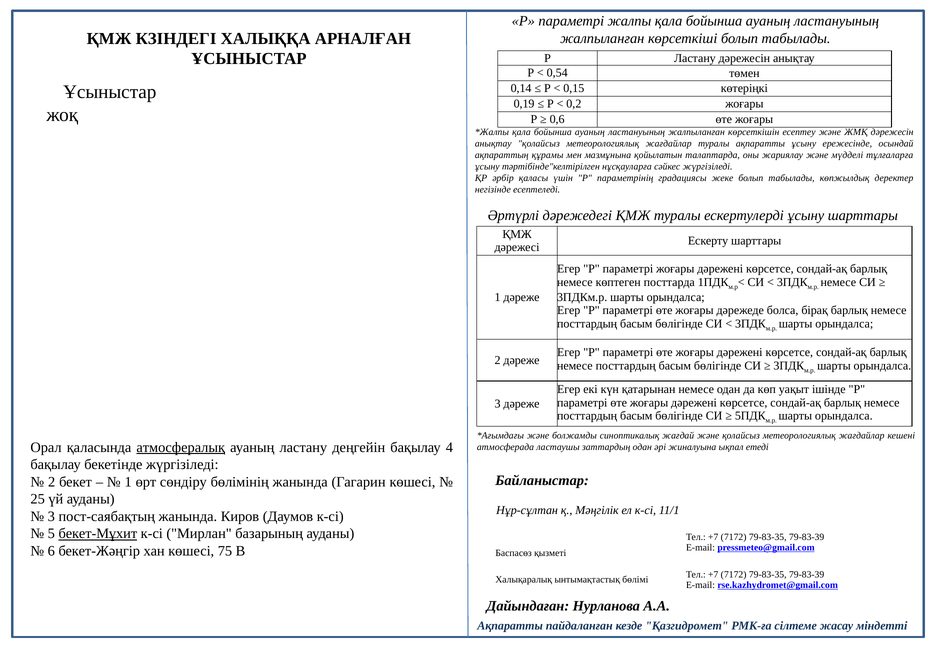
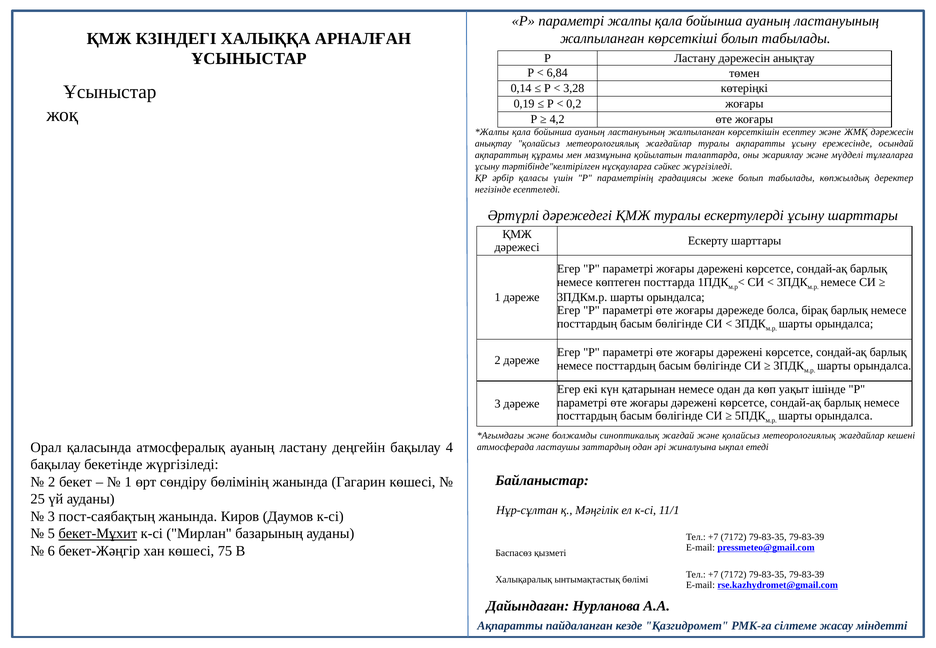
0,54: 0,54 -> 6,84 (557, 73)
0,15: 0,15 -> 3,28 (574, 88)
0,6: 0,6 -> 4,2 (557, 119)
атмосфералық underline: present -> none (181, 447)
